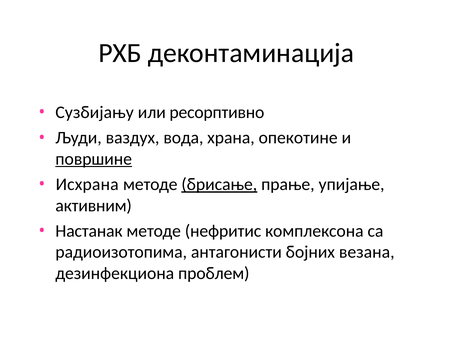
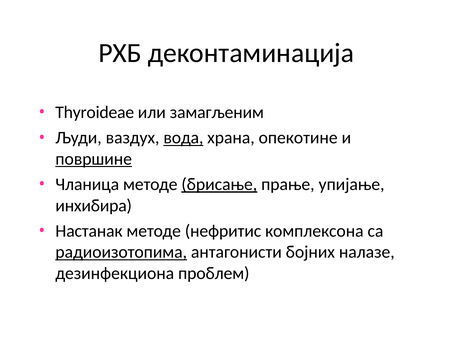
Сузбијању: Сузбијању -> Thyroideae (95, 112)
ресорптивно: ресорптивно -> замагљеним (217, 112)
вода underline: none -> present (183, 138)
Исхрана: Исхрана -> Чланица (87, 184)
активним: активним -> инхибира (94, 205)
радиоизотопима underline: none -> present (121, 252)
везана: везана -> налазе (367, 252)
